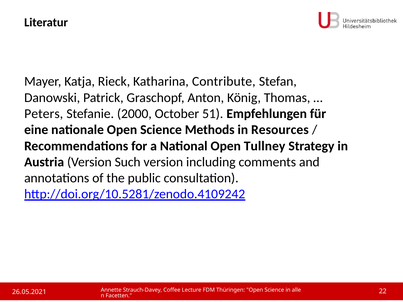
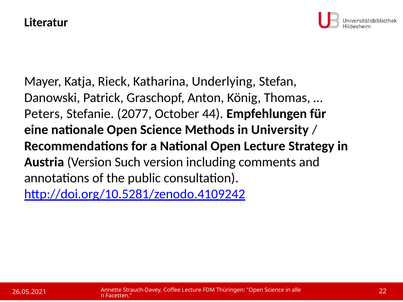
Contribute: Contribute -> Underlying (224, 82)
2000: 2000 -> 2077 (134, 114)
51: 51 -> 44 (213, 114)
Resources: Resources -> University (280, 130)
Open Tullney: Tullney -> Lecture (265, 146)
